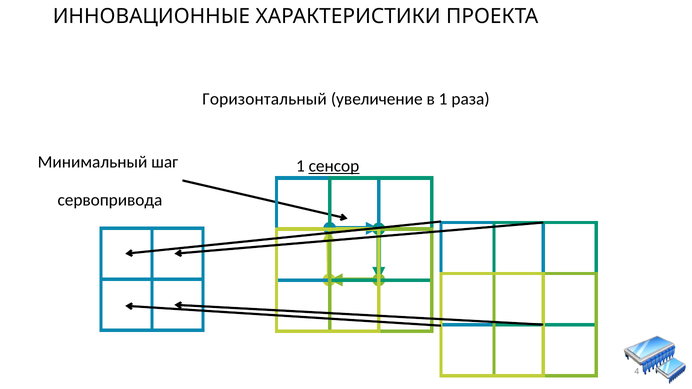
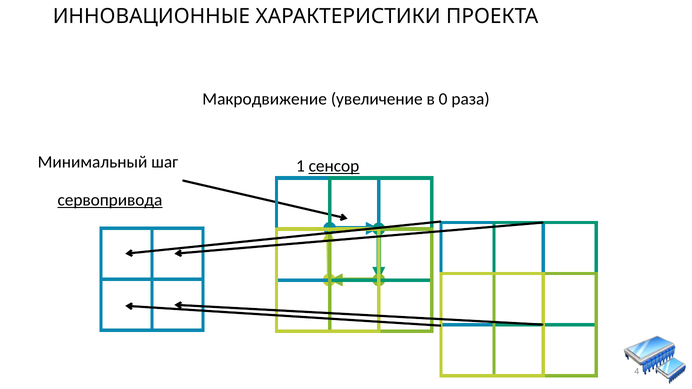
Горизонтальный: Горизонтальный -> Макродвижение (265, 99)
в 1: 1 -> 0 (443, 99)
сервопривода underline: none -> present (110, 200)
